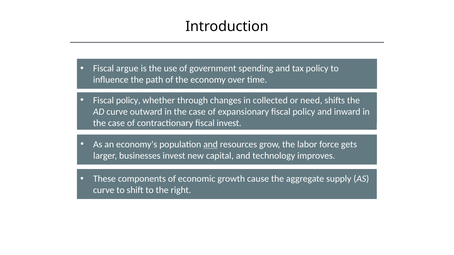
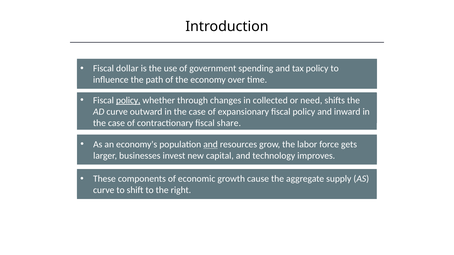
argue: argue -> dollar (127, 69)
policy underline: none -> present (128, 101)
fiscal invest: invest -> share (229, 123)
